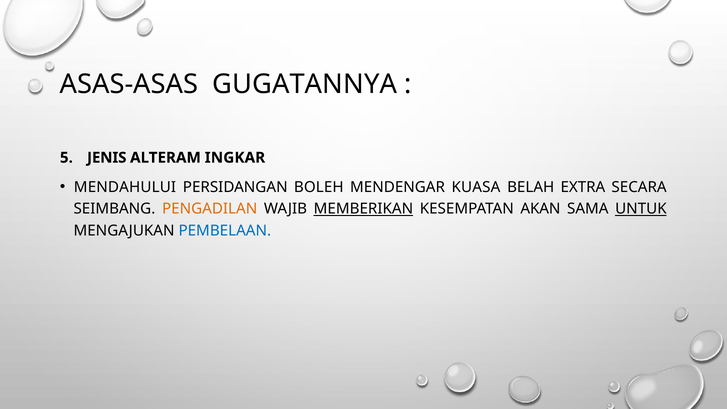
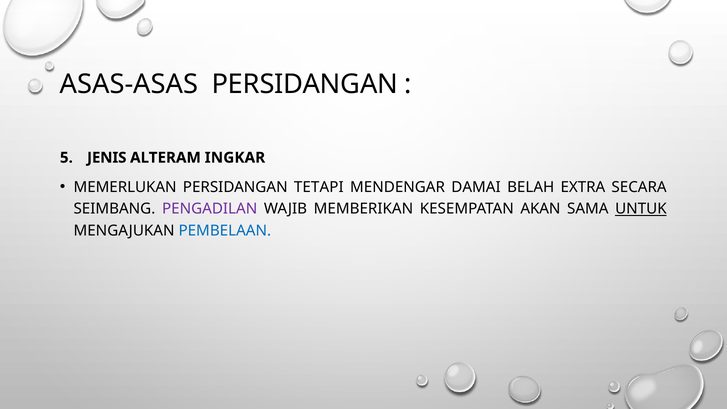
ASAS-ASAS GUGATANNYA: GUGATANNYA -> PERSIDANGAN (305, 84)
MENDAHULUI: MENDAHULUI -> MEMERLUKAN (125, 187)
BOLEH: BOLEH -> TETAPI (319, 187)
KUASA: KUASA -> DAMAI (476, 187)
PENGADILAN colour: orange -> purple (210, 209)
MEMBERIKAN underline: present -> none (363, 209)
